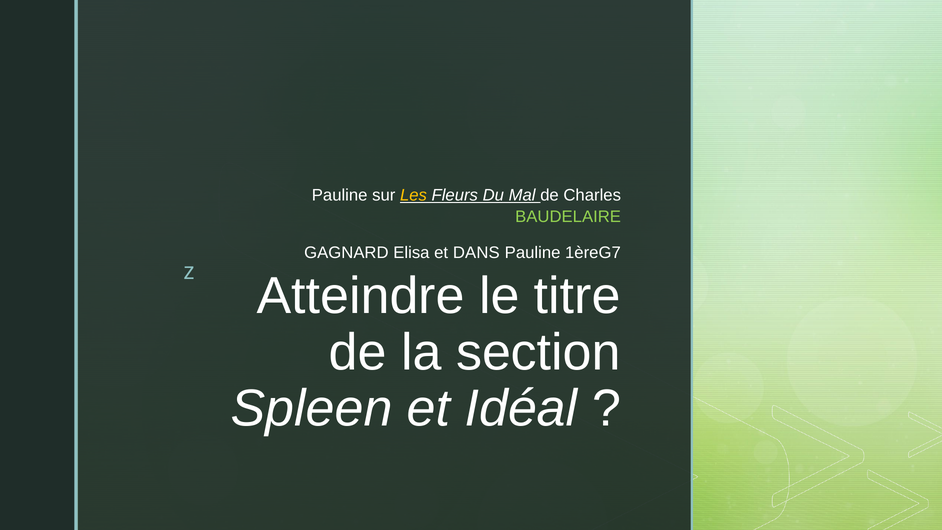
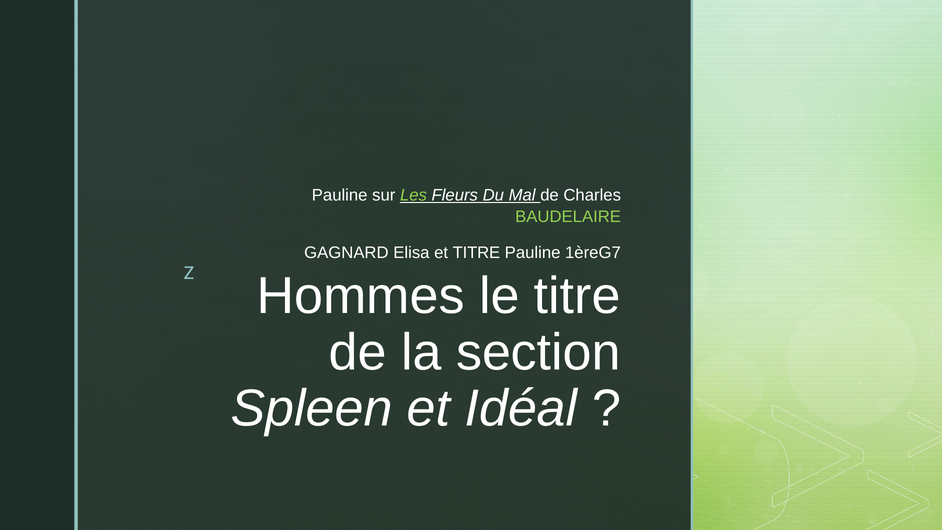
Les colour: yellow -> light green (413, 195)
et DANS: DANS -> TITRE (476, 253)
Atteindre: Atteindre -> Hommes (361, 296)
